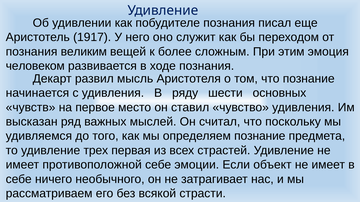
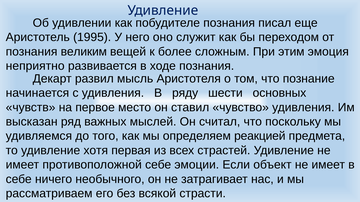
1917: 1917 -> 1995 (92, 37)
человеком: человеком -> неприятно (35, 66)
определяем познание: познание -> реакцией (260, 136)
трех: трех -> хотя (96, 151)
